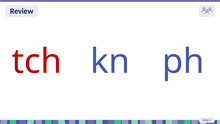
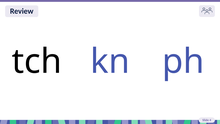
tch colour: red -> black (37, 61)
